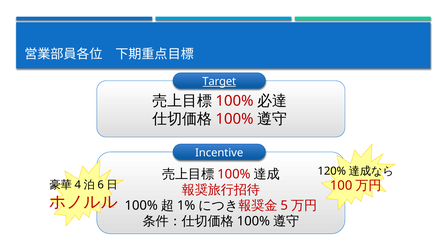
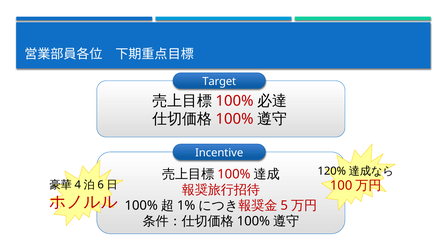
Target underline: present -> none (219, 82)
